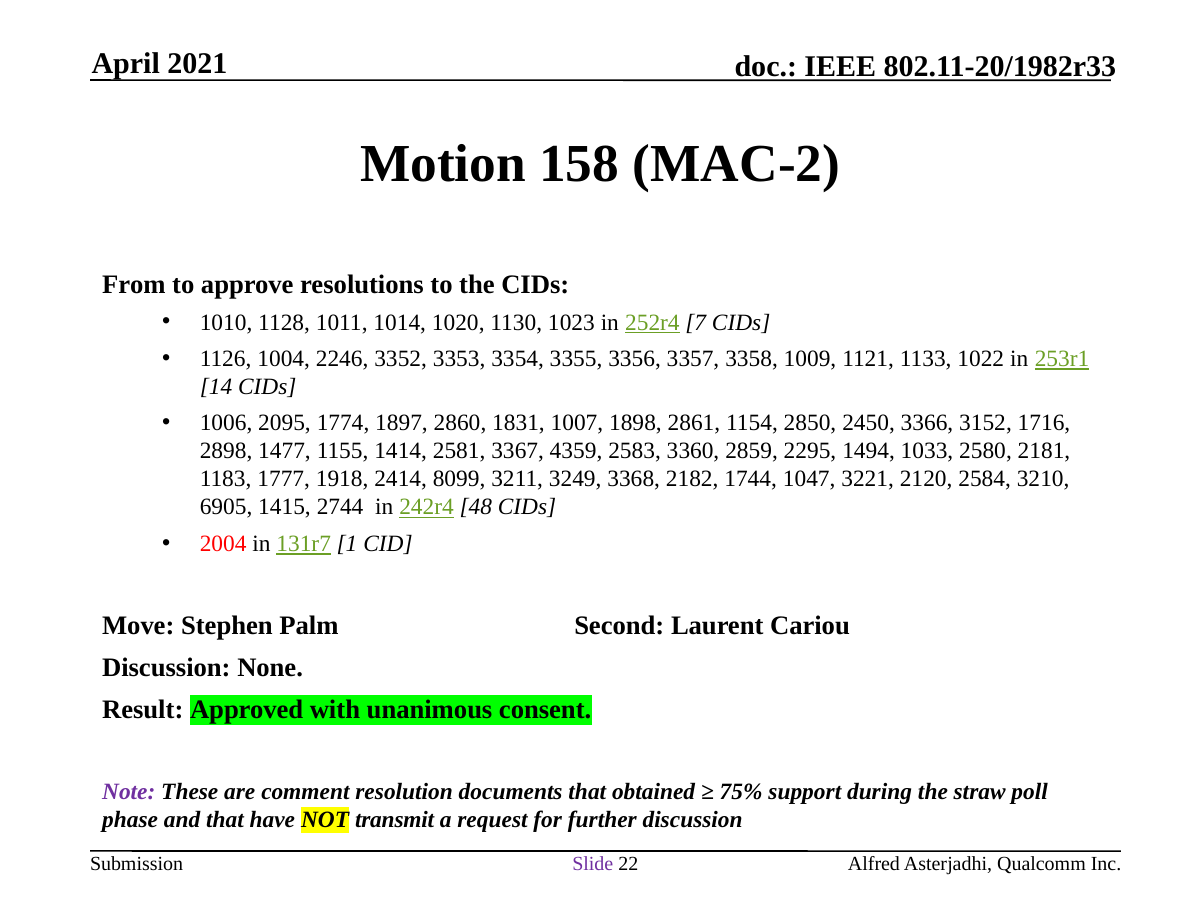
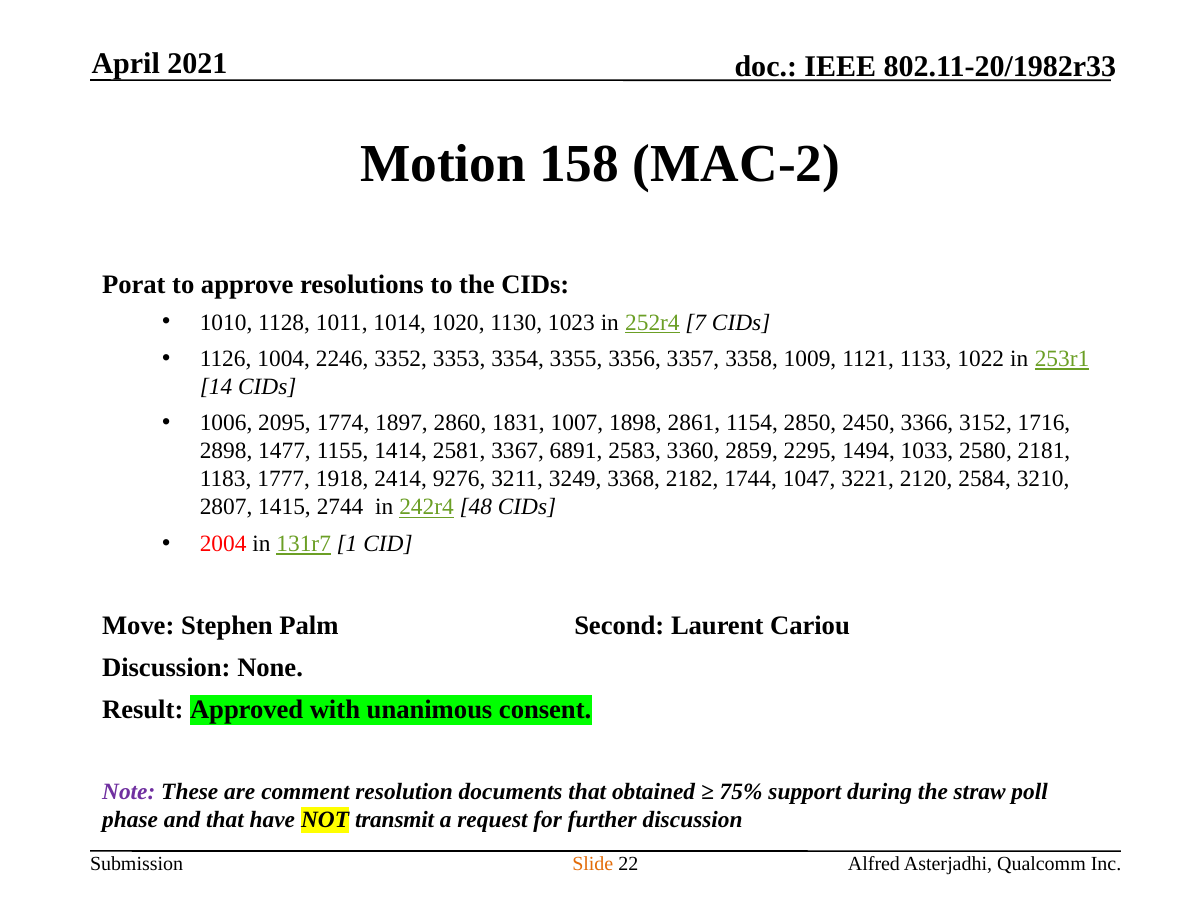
From: From -> Porat (134, 284)
4359: 4359 -> 6891 (576, 451)
8099: 8099 -> 9276 (459, 479)
6905: 6905 -> 2807 (226, 507)
Slide colour: purple -> orange (593, 864)
